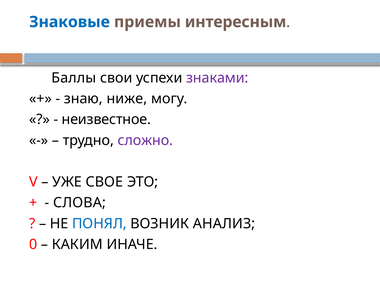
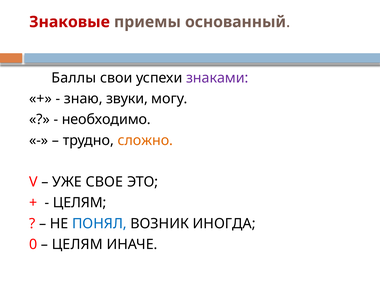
Знаковые colour: blue -> red (70, 22)
интересным: интересным -> основанный (236, 22)
ниже: ниже -> звуки (127, 99)
неизвестное: неизвестное -> необходимо (106, 120)
сложно colour: purple -> orange (145, 140)
СЛОВА: СЛОВА -> ЦЕЛЯМ (80, 203)
АНАЛИЗ: АНАЛИЗ -> ИНОГДА (224, 224)
КАКИМ: КАКИМ -> ЦЕЛЯМ (77, 244)
